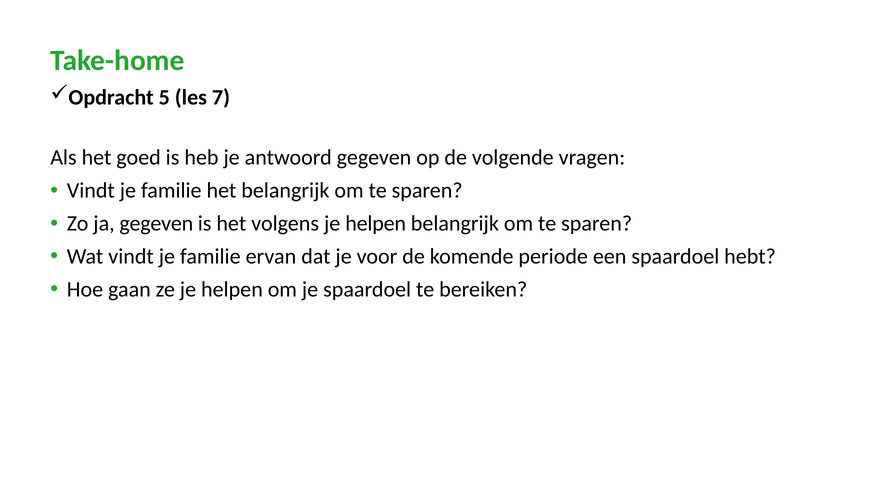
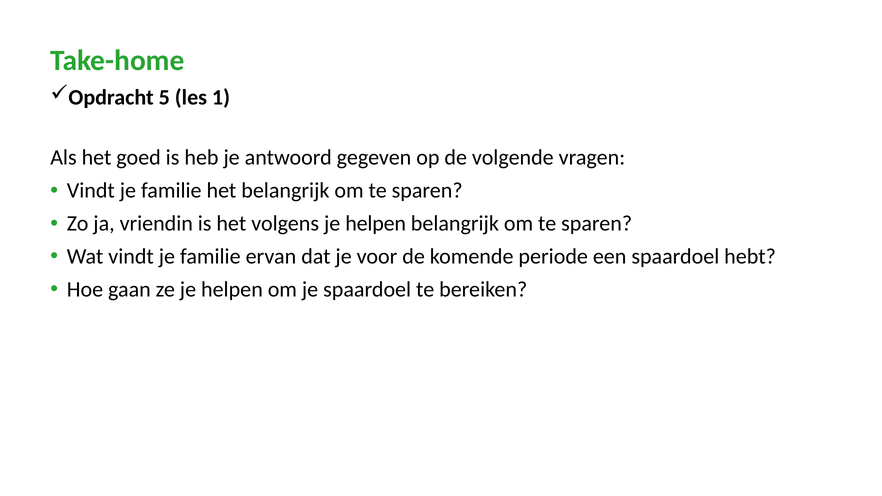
7: 7 -> 1 (221, 98)
ja gegeven: gegeven -> vriendin (156, 224)
